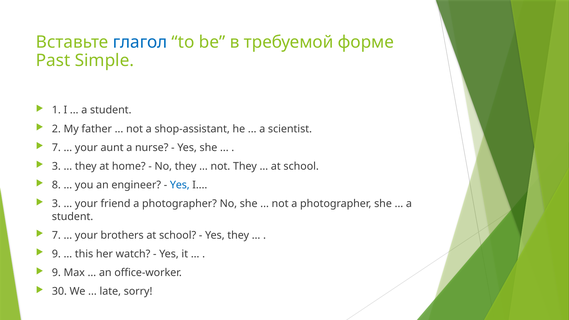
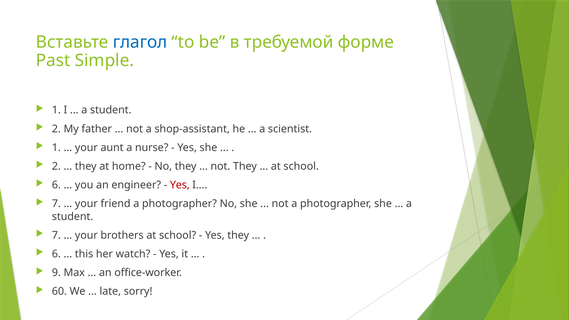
7: 7 -> 1 (56, 148)
3: 3 -> 2 (56, 166)
8: 8 -> 6 (56, 185)
Yes colour: blue -> red (180, 185)
3: 3 -> 7 (56, 204)
9: 9 -> 6 (56, 254)
30: 30 -> 60 (59, 292)
